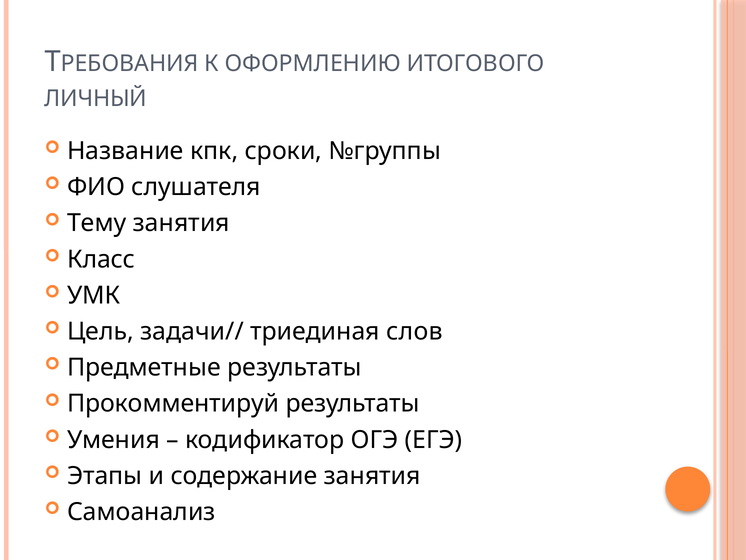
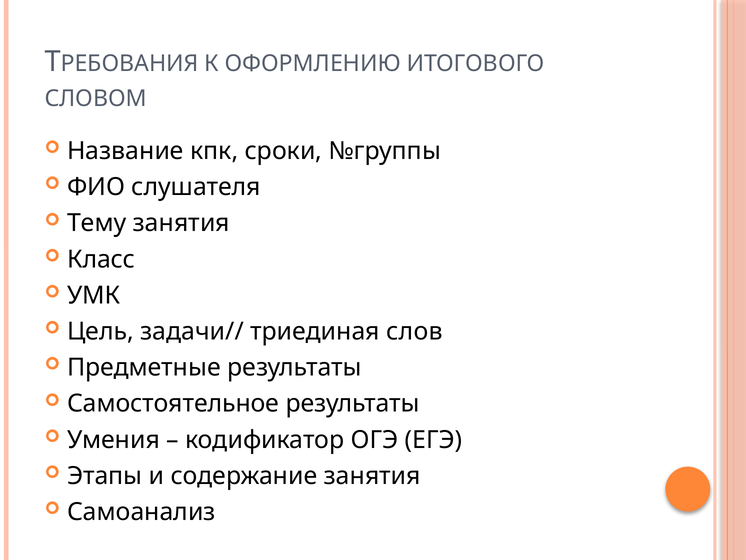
ЛИЧНЫЙ: ЛИЧНЫЙ -> СЛОВОМ (96, 99)
Прокомментируй: Прокомментируй -> Самостоятельное (173, 403)
